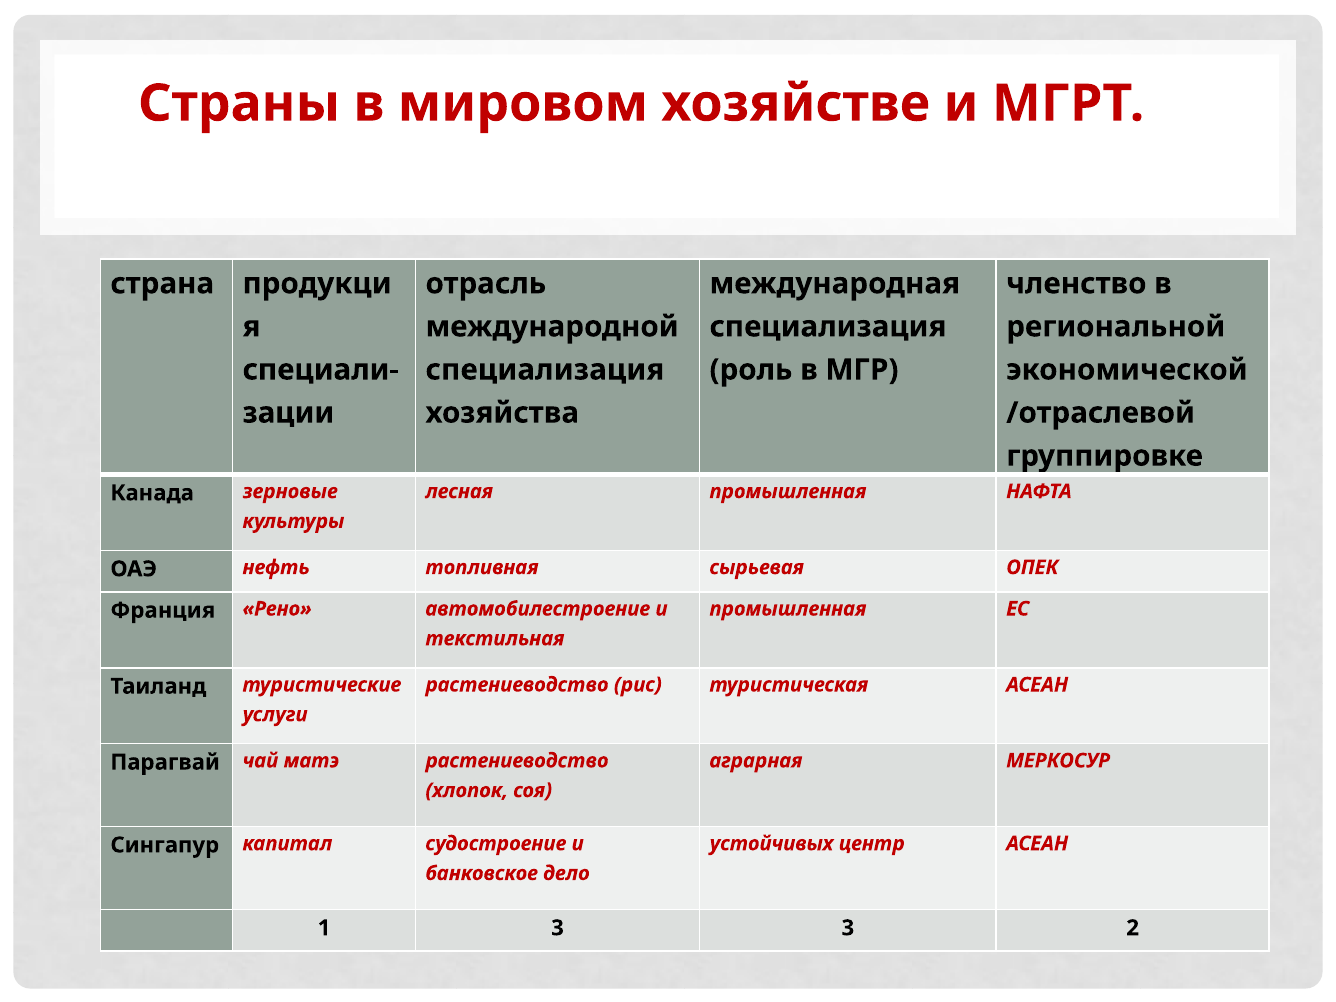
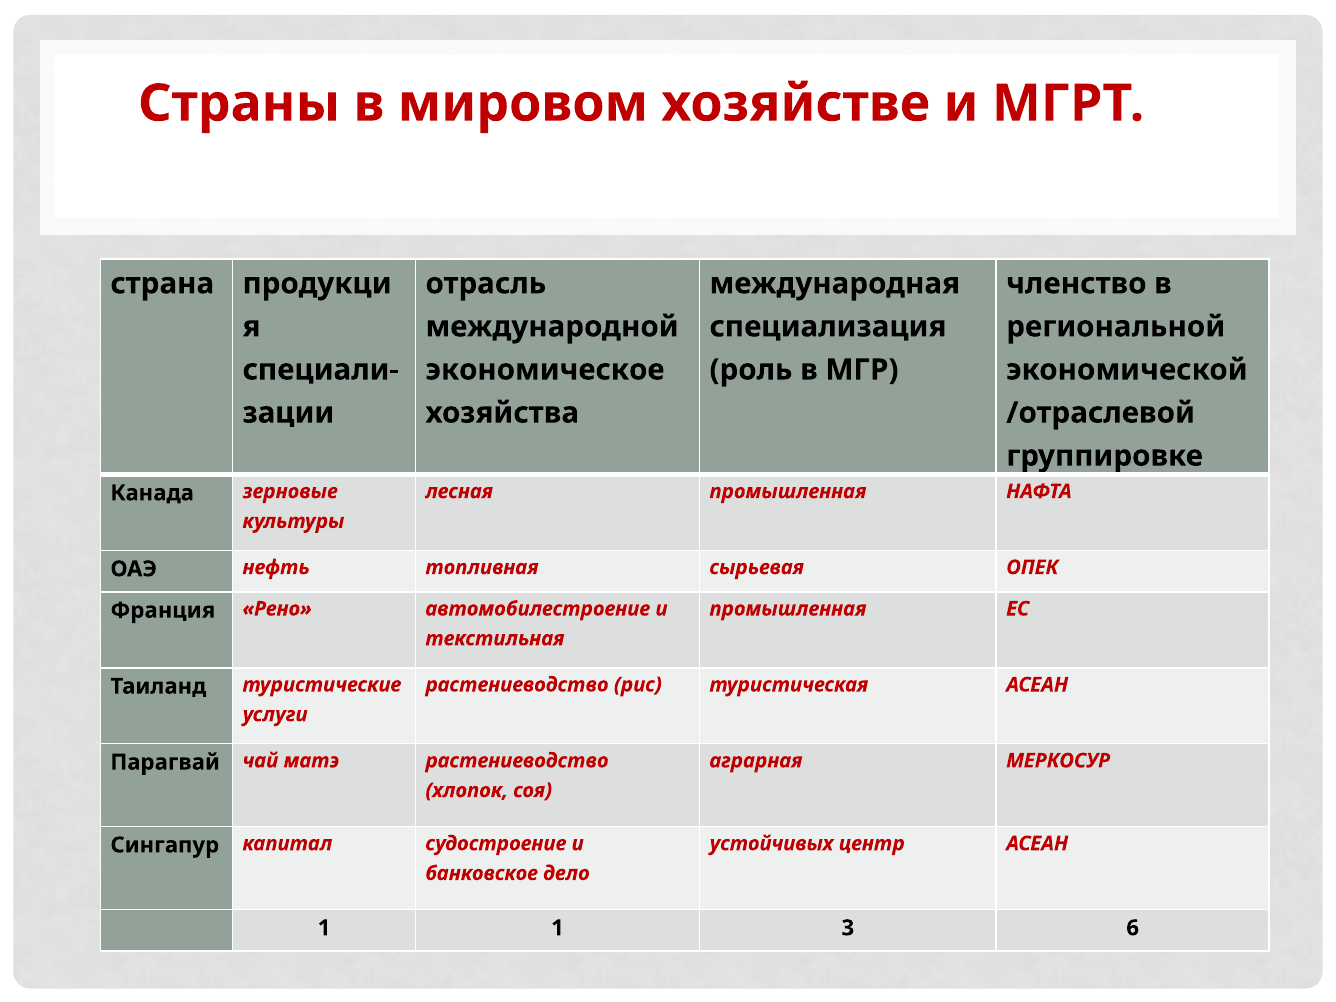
специализация: специализация -> экономическое (545, 370)
1 3: 3 -> 1 (558, 928)
2: 2 -> 6 (1133, 928)
